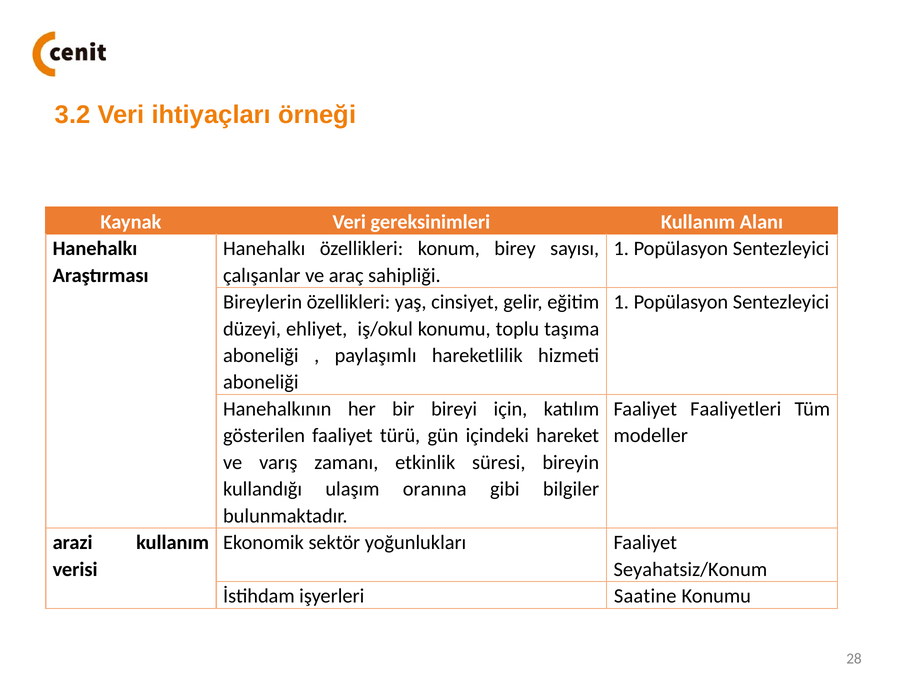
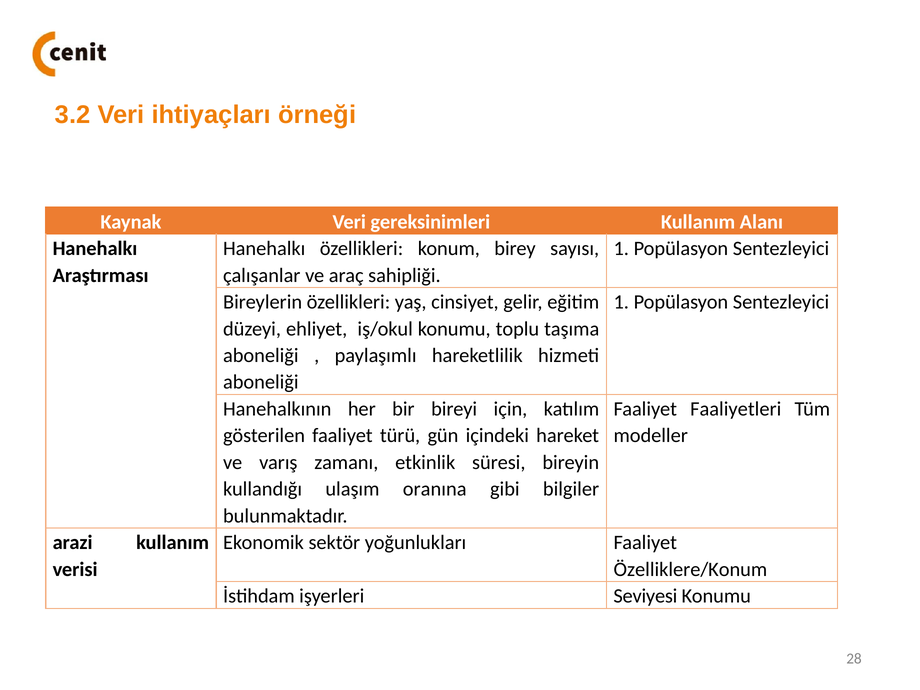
Seyahatsiz/Konum: Seyahatsiz/Konum -> Özelliklere/Konum (690, 569)
Saatine: Saatine -> Seviyesi (645, 596)
